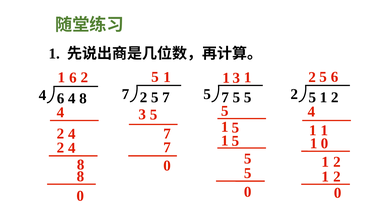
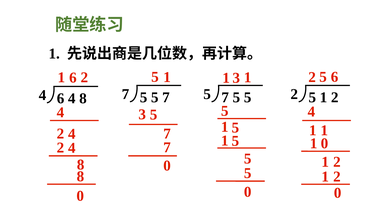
2: 2 -> 5 (144, 97)
